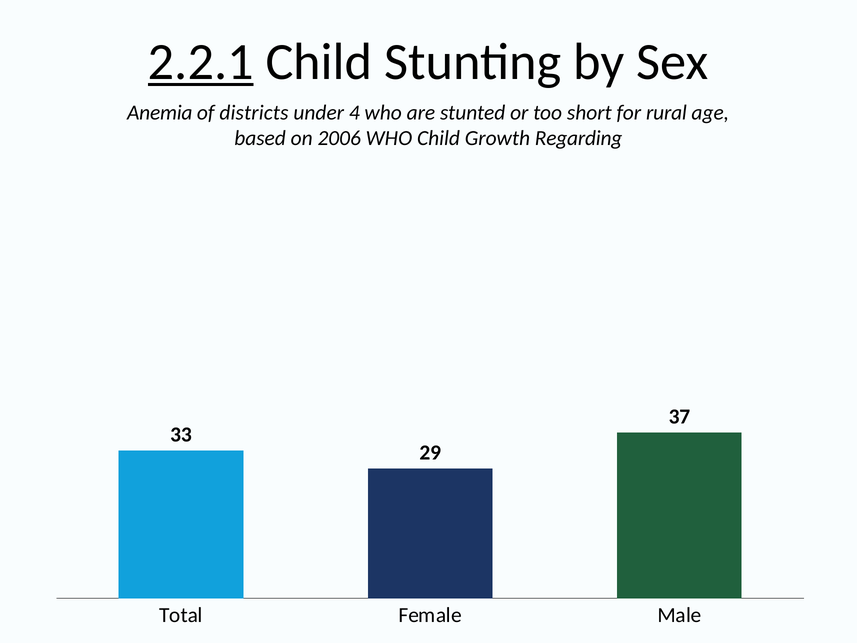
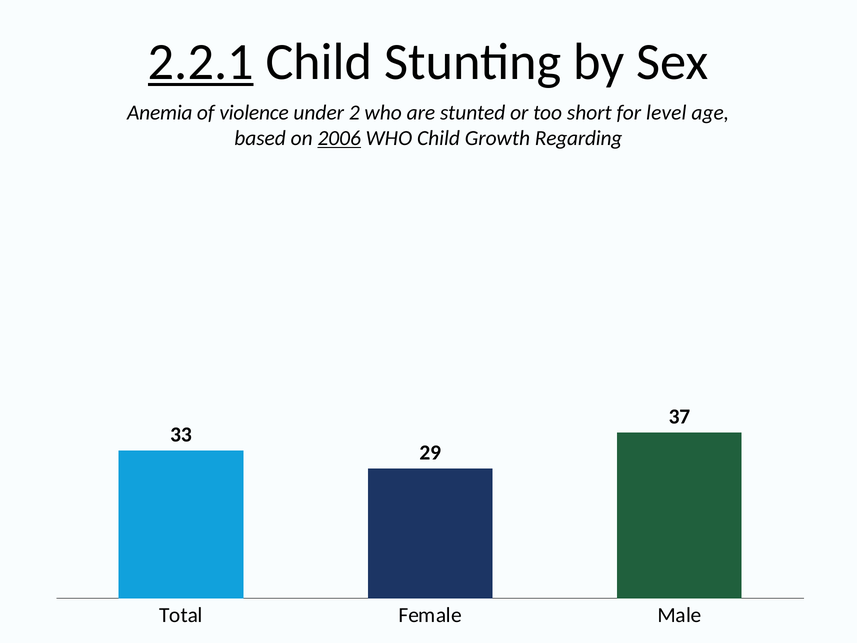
districts: districts -> violence (254, 112)
4: 4 -> 2 (354, 112)
rural: rural -> level (666, 112)
2006 underline: none -> present (339, 138)
